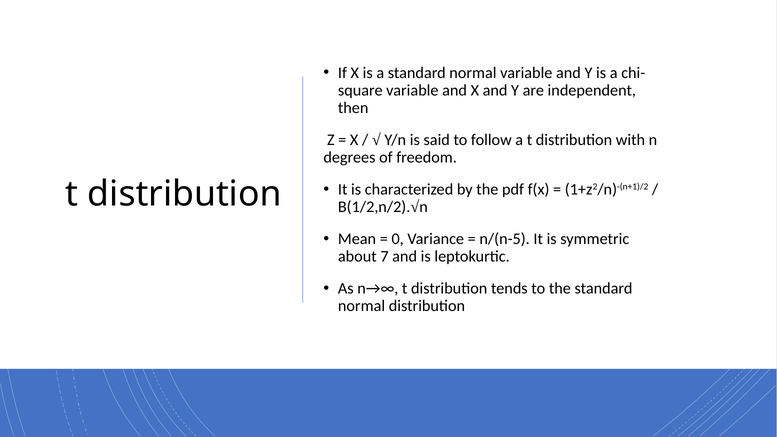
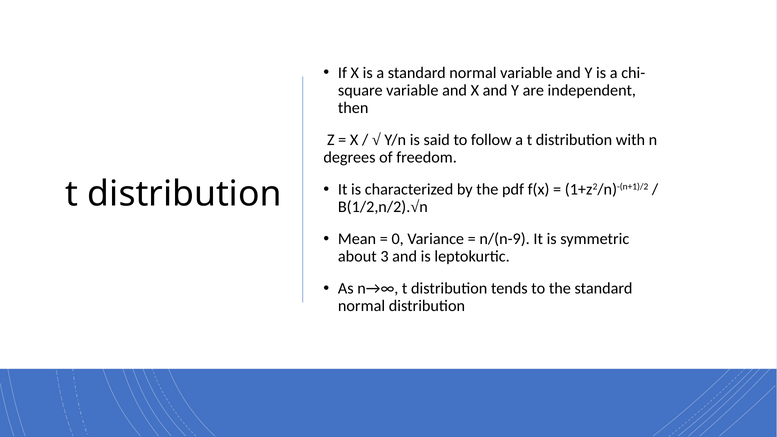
n/(n-5: n/(n-5 -> n/(n-9 (505, 239)
7: 7 -> 3 (384, 256)
